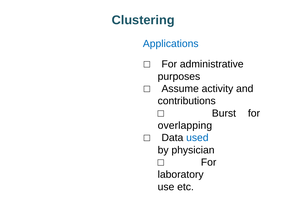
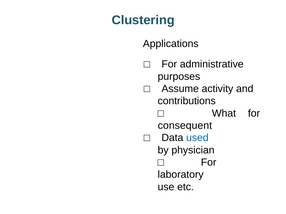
Applications colour: blue -> black (171, 44)
Burst: Burst -> What (224, 114)
overlapping: overlapping -> consequent (185, 126)
